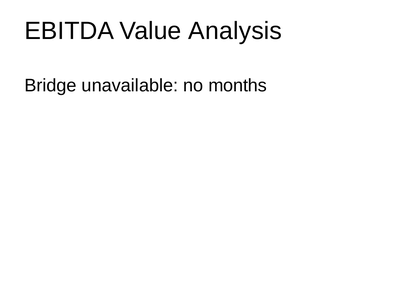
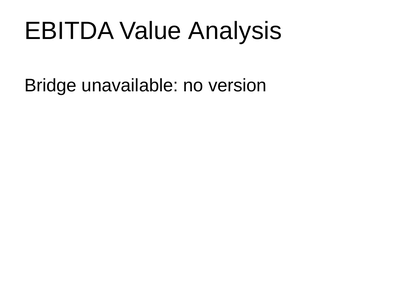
months: months -> version (238, 85)
